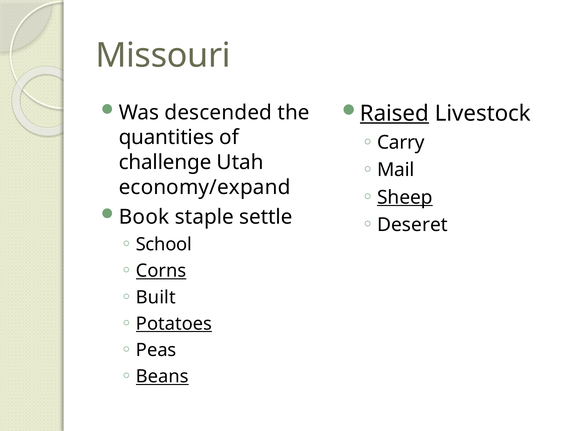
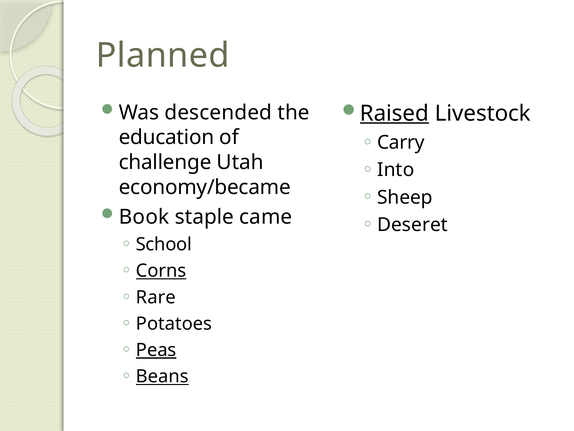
Missouri: Missouri -> Planned (163, 55)
quantities: quantities -> education (166, 137)
Mail: Mail -> Into (396, 170)
economy/expand: economy/expand -> economy/became (205, 187)
Sheep underline: present -> none (405, 197)
settle: settle -> came (266, 217)
Built: Built -> Rare (156, 297)
Potatoes underline: present -> none (174, 323)
Peas underline: none -> present (156, 350)
